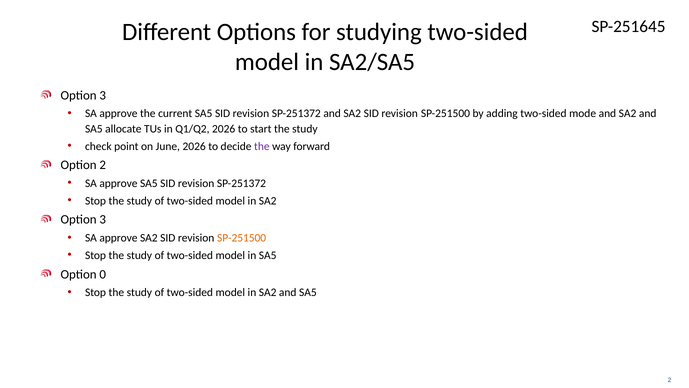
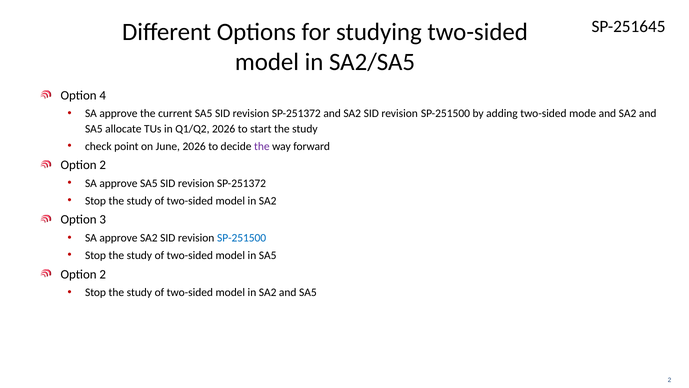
3: 3 -> 4 (103, 95)
SP-251500 colour: orange -> blue (242, 238)
0: 0 -> 2 (103, 274)
